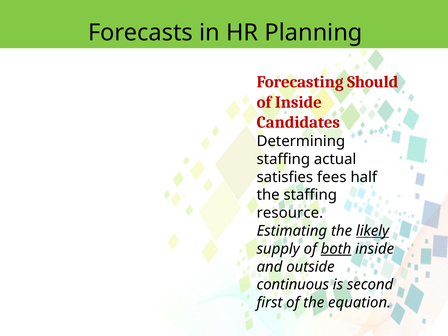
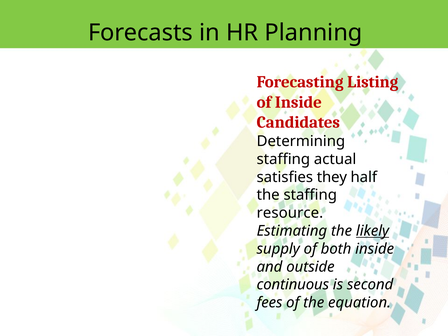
Should: Should -> Listing (373, 82)
fees: fees -> they (332, 177)
both underline: present -> none (336, 249)
first: first -> fees (270, 303)
